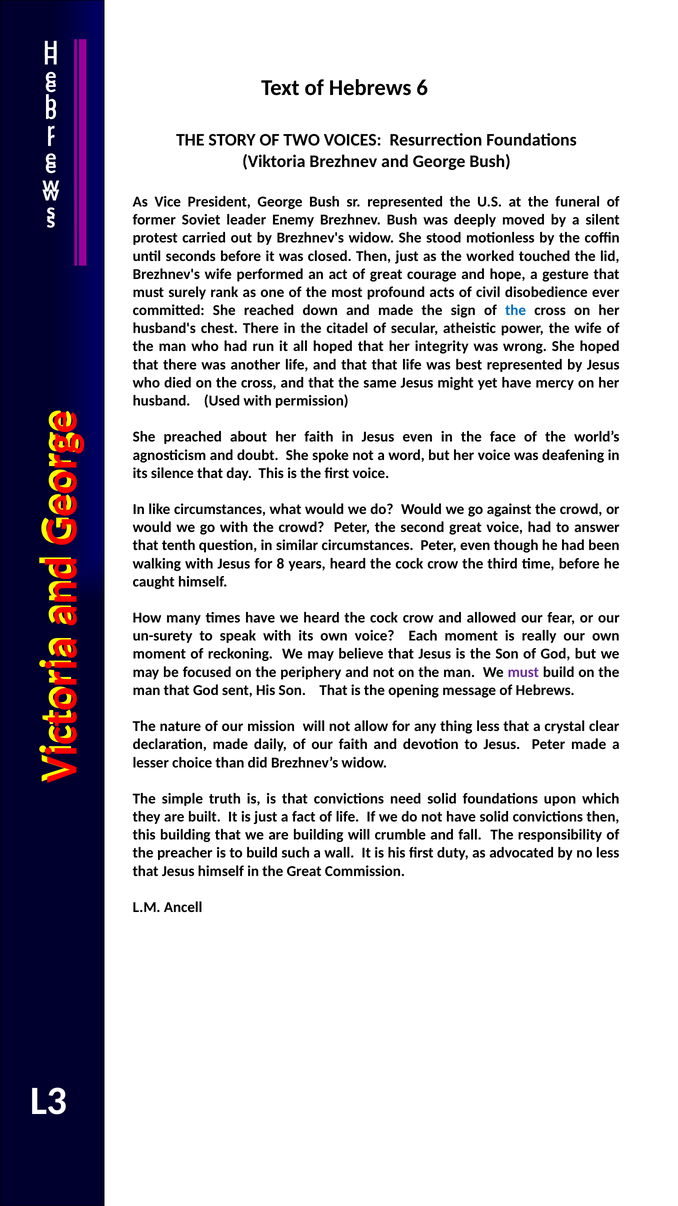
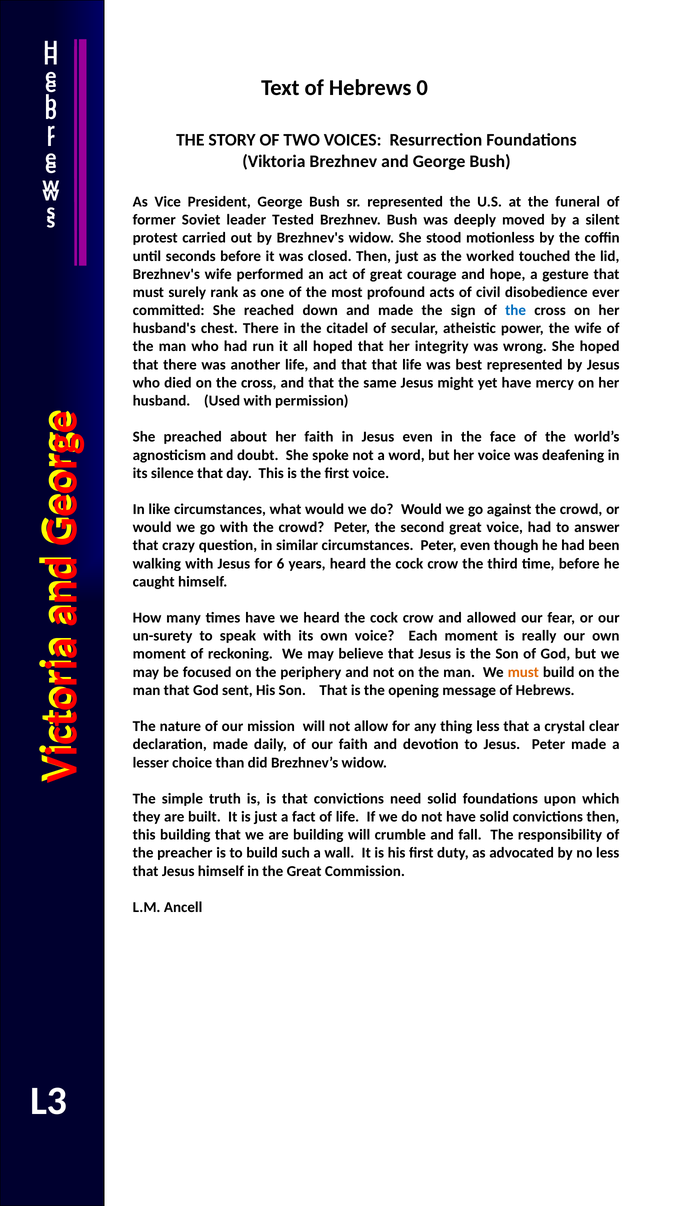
6: 6 -> 0 (422, 88)
Enemy: Enemy -> Tested (293, 220)
tenth: tenth -> crazy (179, 545)
8: 8 -> 6 (281, 563)
must colour: purple -> orange (523, 672)
